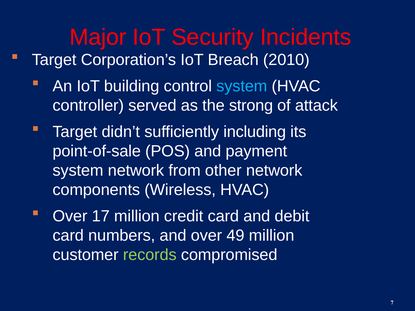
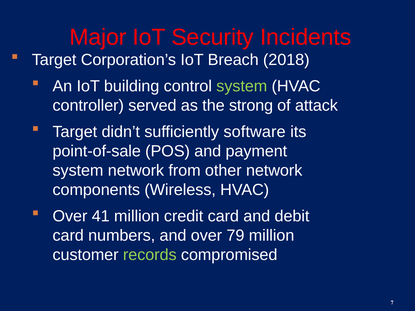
2010: 2010 -> 2018 (286, 60)
system colour: light blue -> light green (242, 86)
including: including -> software (255, 132)
17: 17 -> 41 (101, 216)
49: 49 -> 79 (235, 236)
